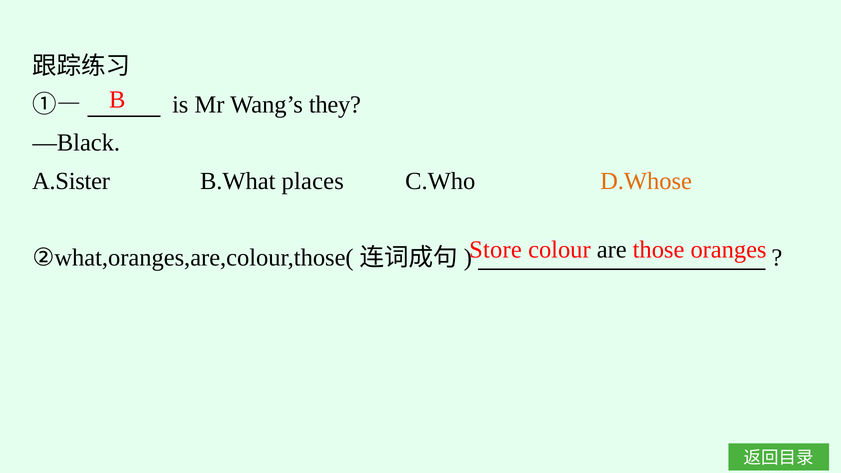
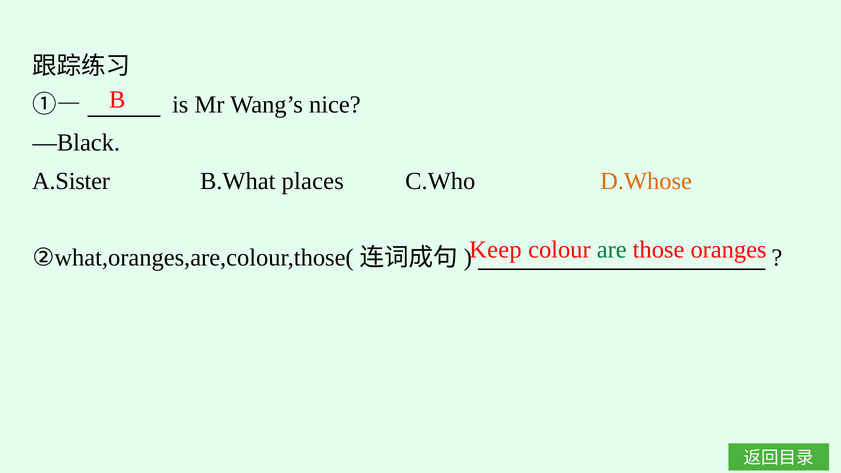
they: they -> nice (335, 104)
Store: Store -> Keep (495, 249)
are colour: black -> green (612, 249)
